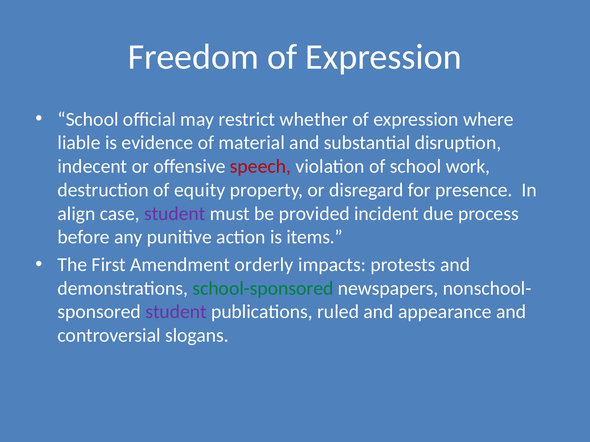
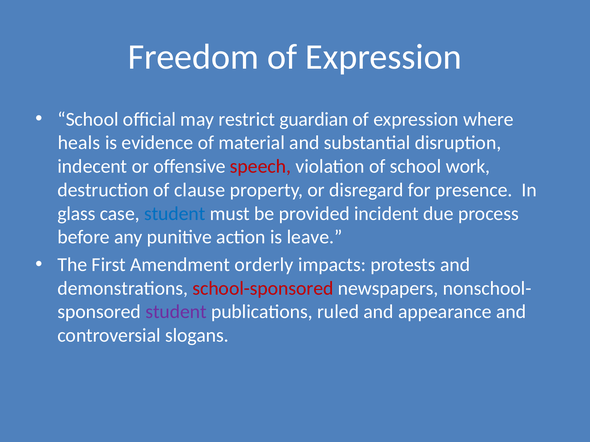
whether: whether -> guardian (314, 119)
liable: liable -> heals (79, 143)
equity: equity -> clause (200, 190)
align: align -> glass (76, 214)
student colour: purple -> blue (175, 214)
items: items -> leave (315, 237)
school-sponsored colour: green -> red (263, 289)
